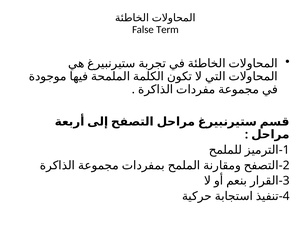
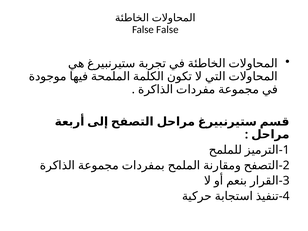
False Term: Term -> False (167, 29)
